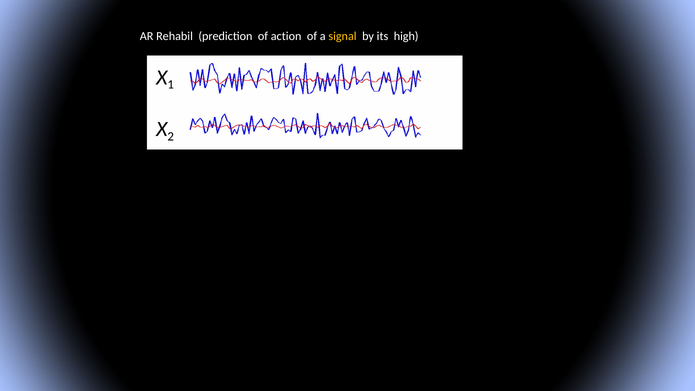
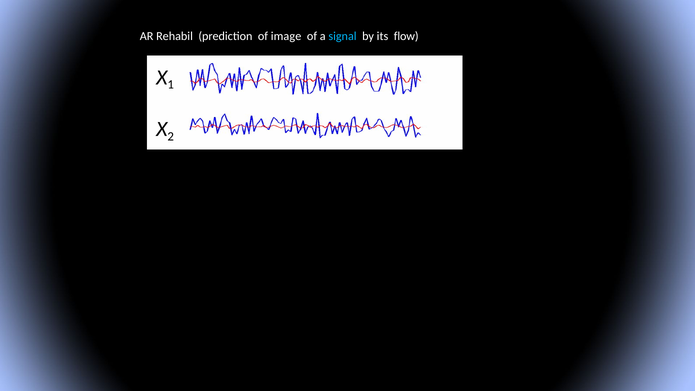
action: action -> image (286, 36)
signal colour: yellow -> light blue (342, 36)
high: high -> flow (406, 36)
